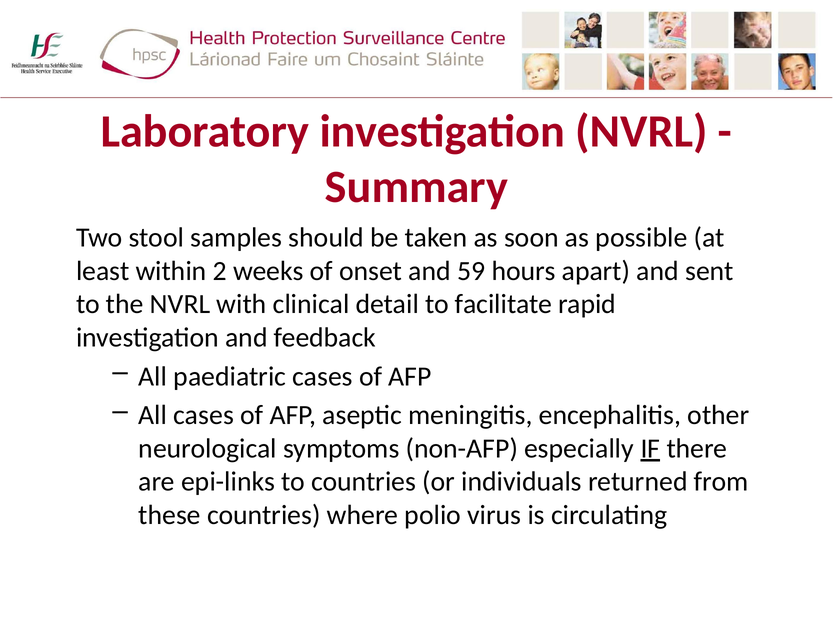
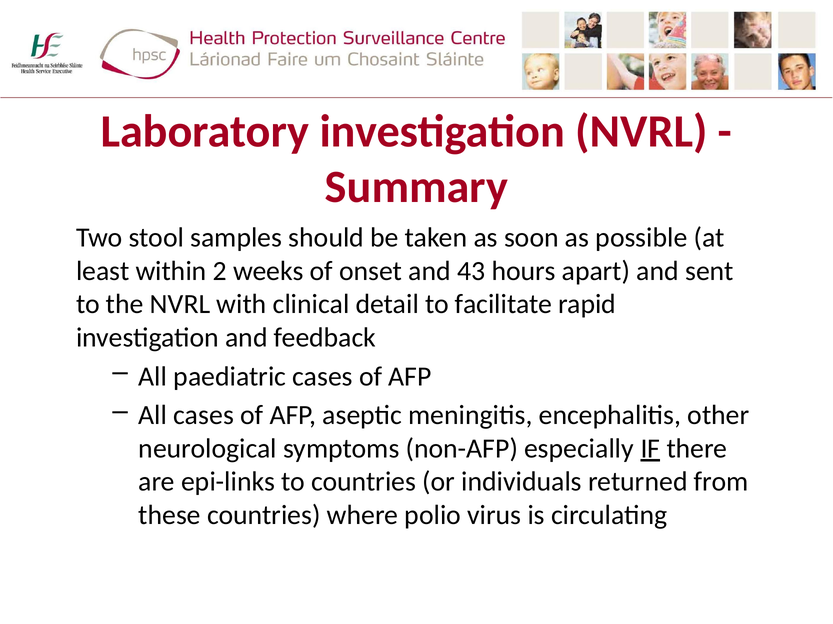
59: 59 -> 43 (471, 271)
